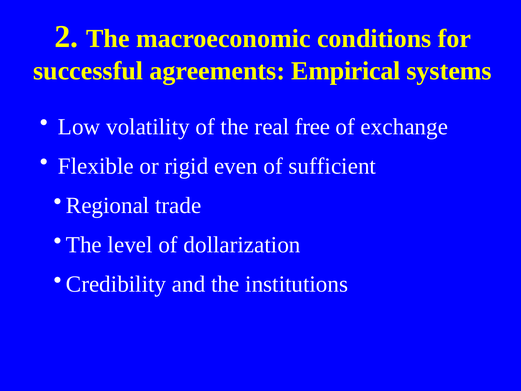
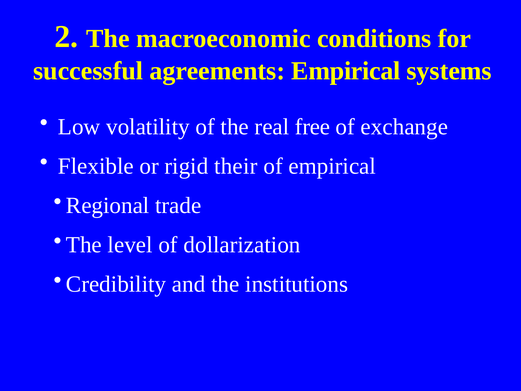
even: even -> their (236, 166)
of sufficient: sufficient -> empirical (332, 166)
